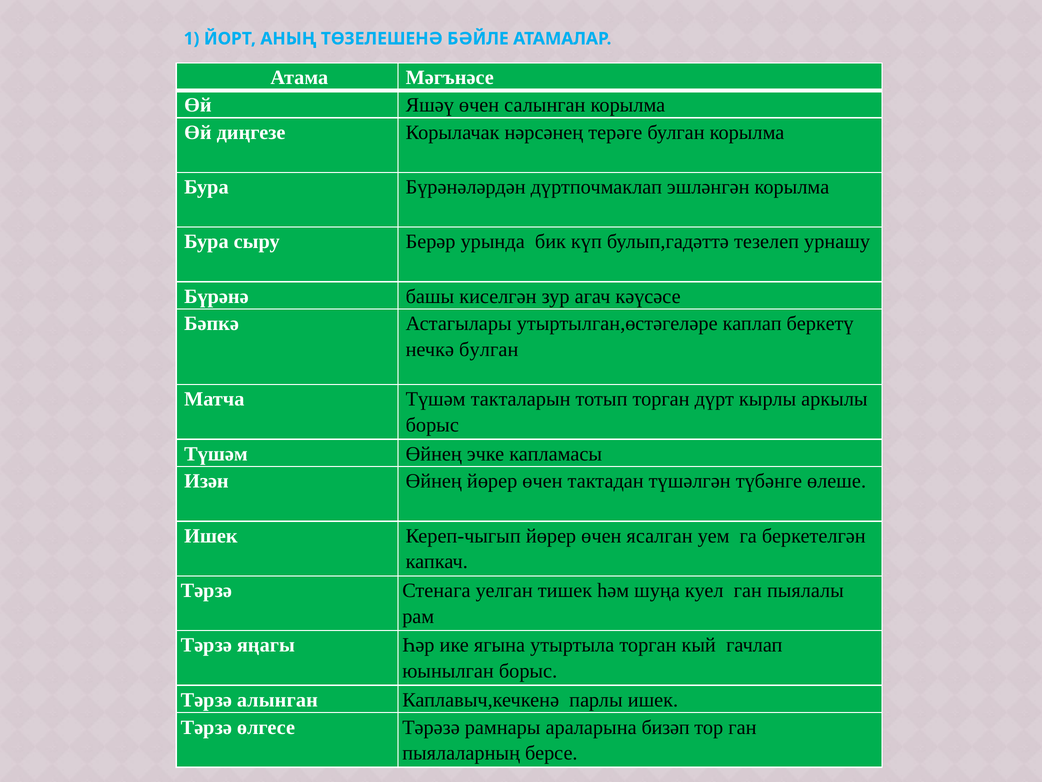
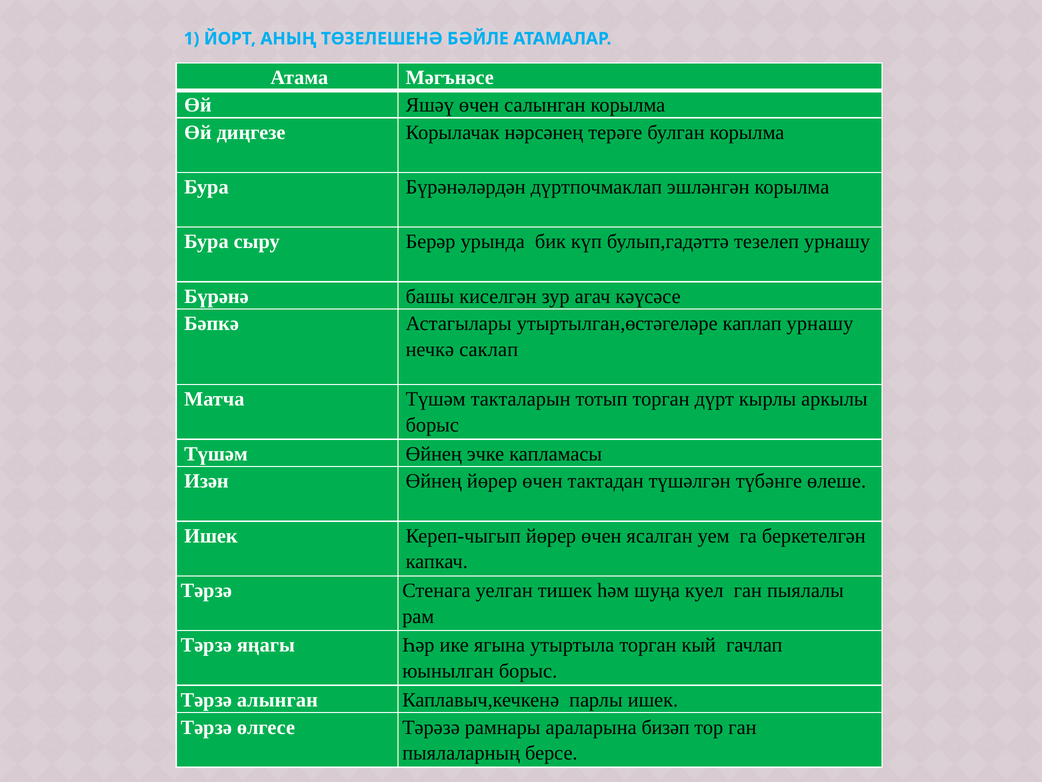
каплап беркетү: беркетү -> урнашу (820, 324)
нечкә булган: булган -> саклап (489, 349)
